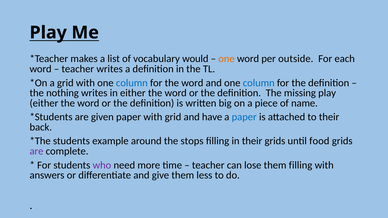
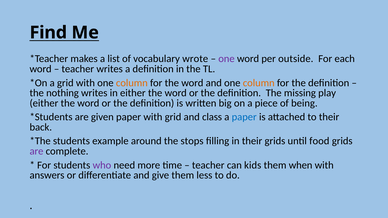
Play: Play -> Find (48, 33)
would: would -> wrote (195, 59)
one colour: orange -> purple (226, 59)
column colour: blue -> orange (132, 83)
column colour: blue -> orange (259, 83)
name: name -> being (304, 103)
have: have -> class (212, 117)
lose: lose -> kids (253, 165)
them filling: filling -> when (301, 165)
